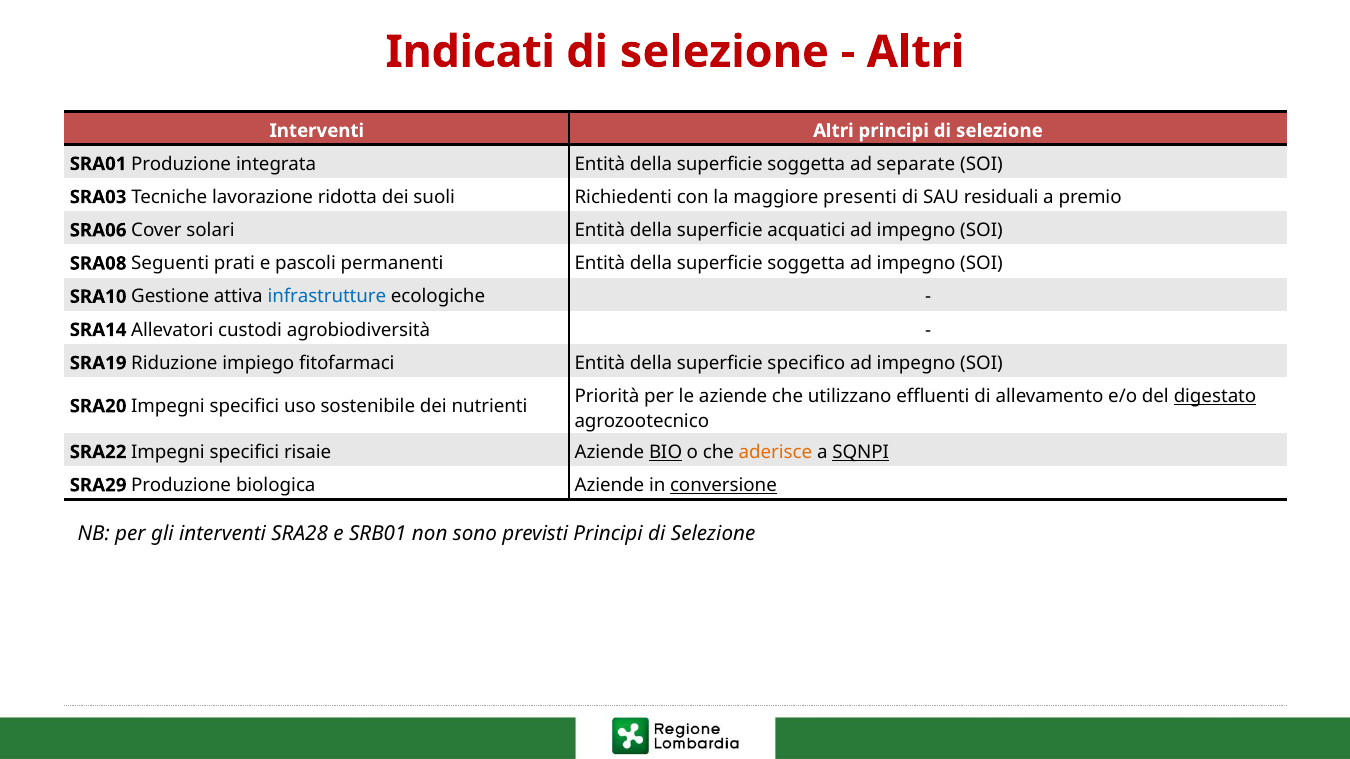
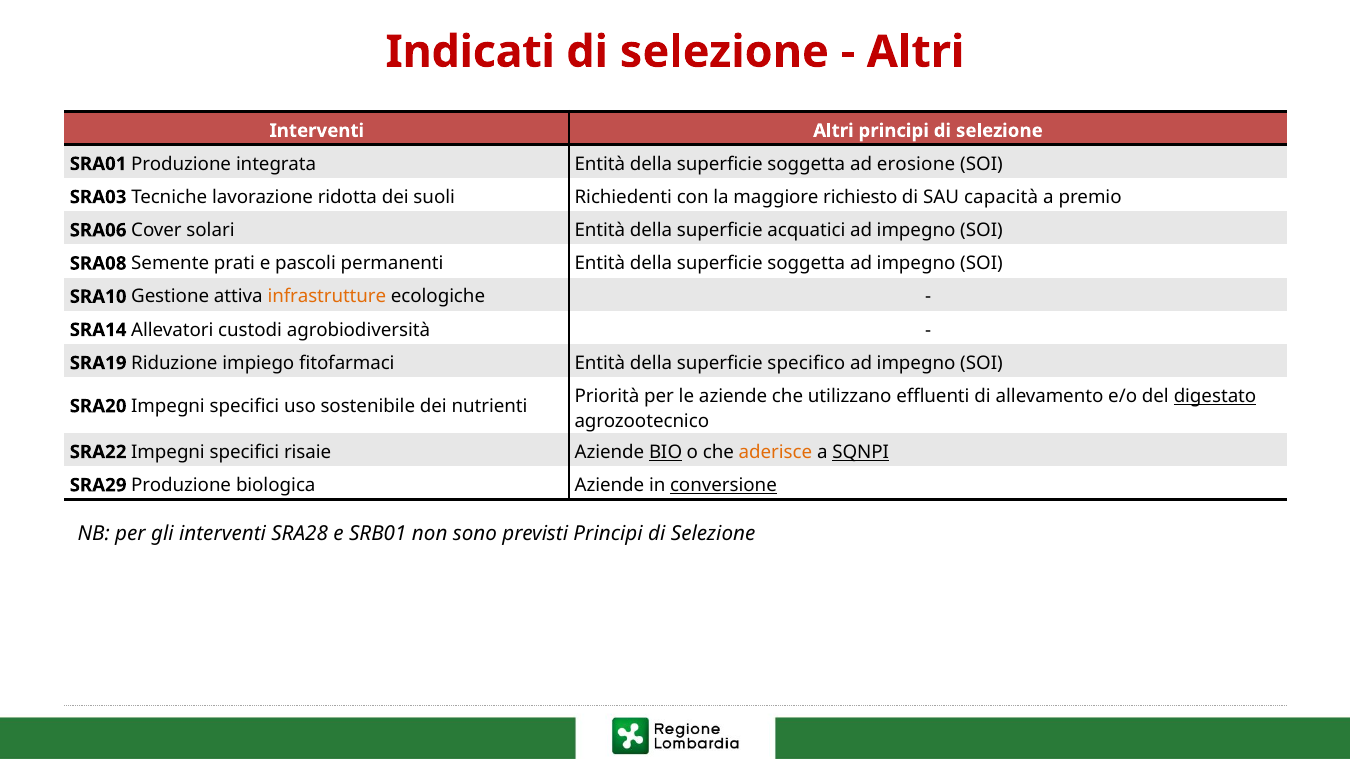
separate: separate -> erosione (916, 164)
presenti: presenti -> richiesto (860, 197)
residuali: residuali -> capacità (1001, 197)
Seguenti: Seguenti -> Semente (170, 264)
infrastrutture colour: blue -> orange (327, 297)
